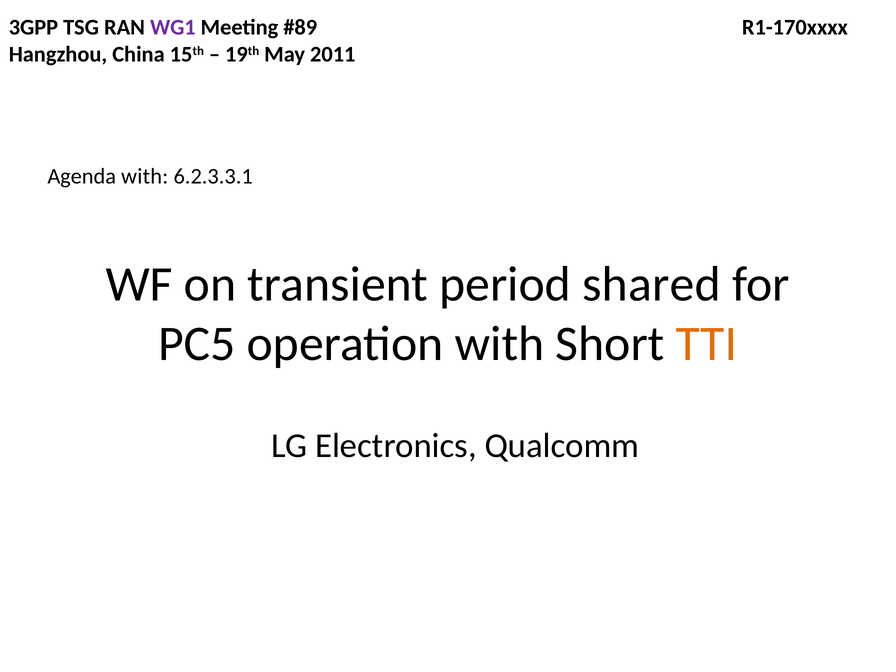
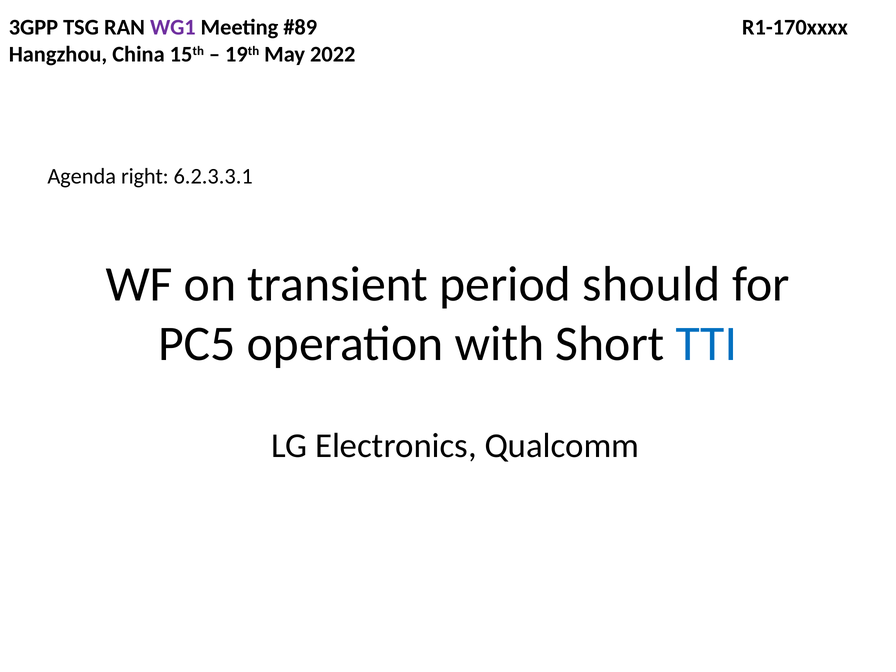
2011: 2011 -> 2022 (333, 54)
Agenda with: with -> right (145, 176)
shared: shared -> should (651, 284)
TTI colour: orange -> blue (706, 344)
